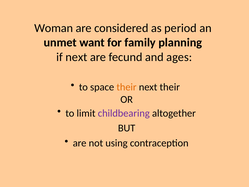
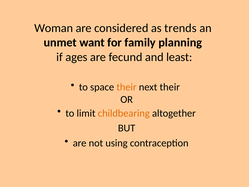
period: period -> trends (180, 28)
if next: next -> ages (77, 57)
ages: ages -> least (179, 57)
childbearing colour: purple -> orange (124, 113)
